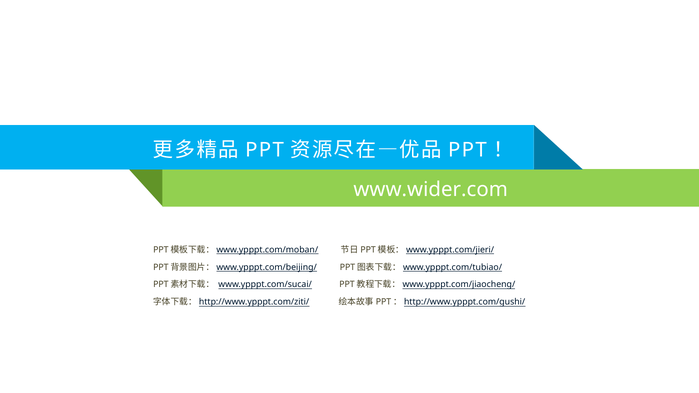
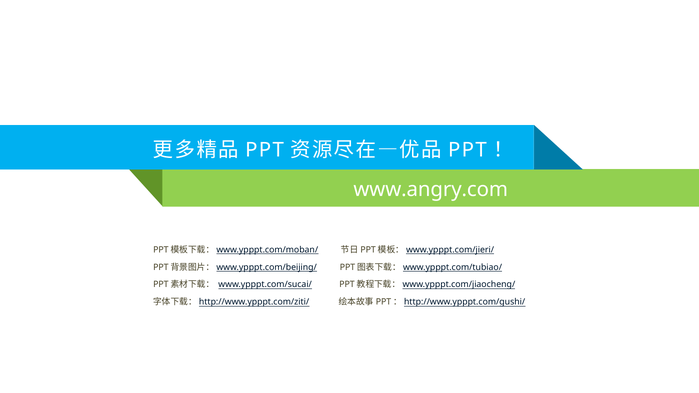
www.wider.com: www.wider.com -> www.angry.com (431, 189)
